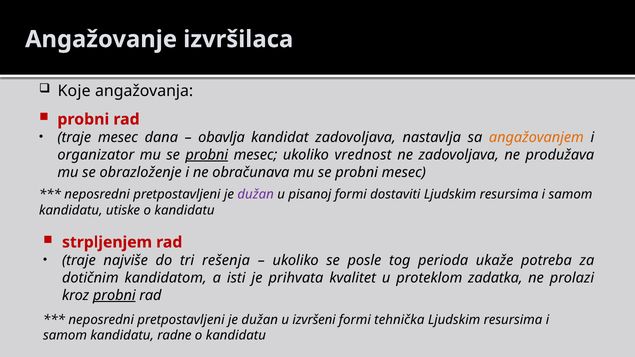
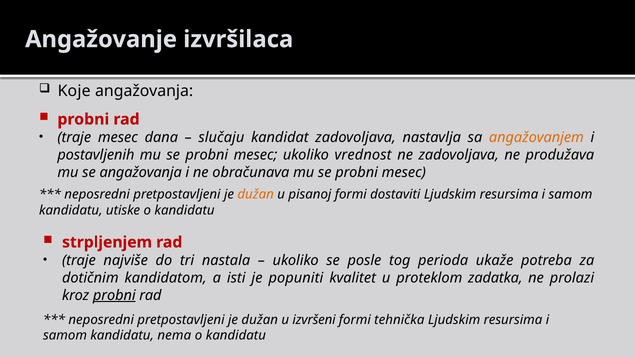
obavlja: obavlja -> slučaju (221, 138)
organizator: organizator -> postavljenih (96, 155)
probni underline: present -> none (207, 155)
se obrazloženje: obrazloženje -> angažovanja (141, 172)
dužan colour: purple -> orange (256, 195)
rešenja: rešenja -> nastala (226, 261)
prihvata: prihvata -> popuniti (296, 278)
radne: radne -> nema (174, 336)
